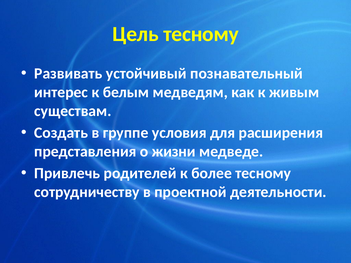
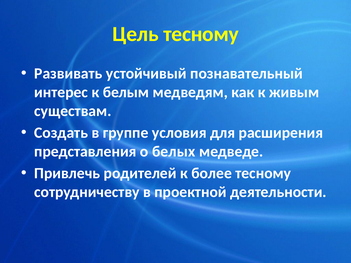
жизни: жизни -> белых (174, 152)
